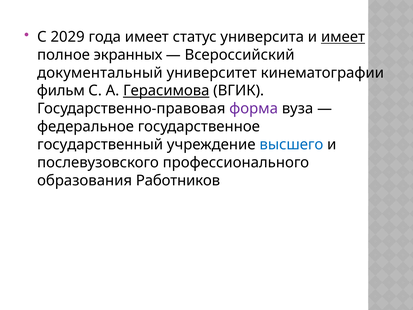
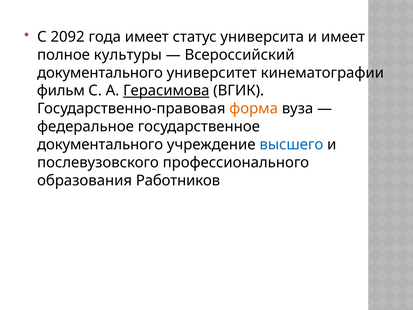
2029: 2029 -> 2092 (68, 37)
имеет underline: present -> none (343, 37)
экранных: экранных -> культуры (128, 55)
документальный: документальный -> документального (100, 73)
форма colour: purple -> orange (254, 109)
государственный: государственный -> документального (100, 144)
